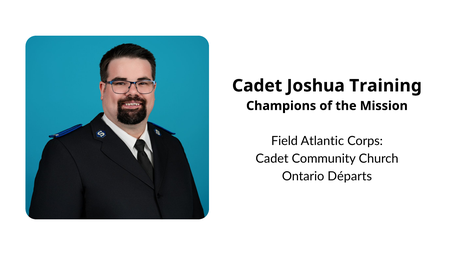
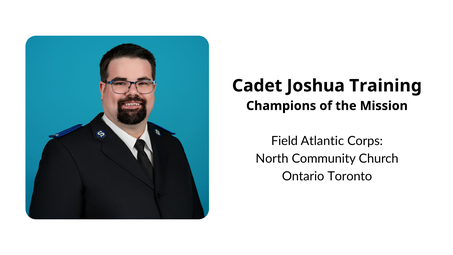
Cadet: Cadet -> North (272, 159)
Départs: Départs -> Toronto (350, 176)
